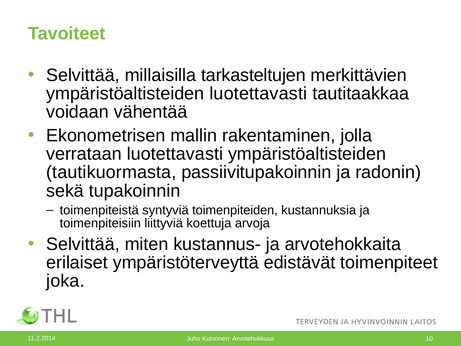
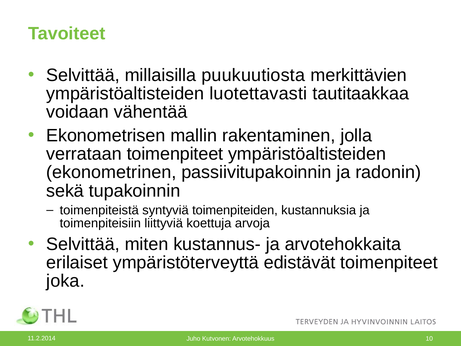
tarkasteltujen: tarkasteltujen -> puukuutiosta (253, 75)
verrataan luotettavasti: luotettavasti -> toimenpiteet (175, 154)
tautikuormasta: tautikuormasta -> ekonometrinen (111, 172)
